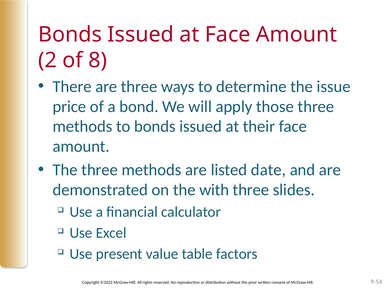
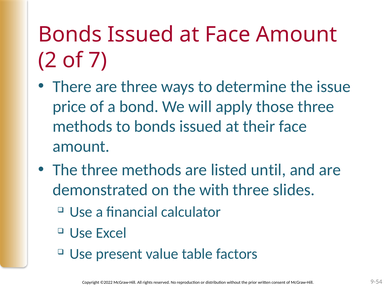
8: 8 -> 7 (98, 60)
date: date -> until (268, 170)
